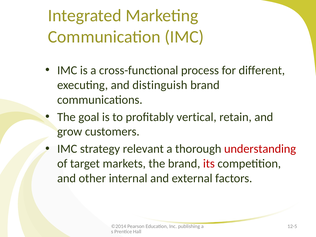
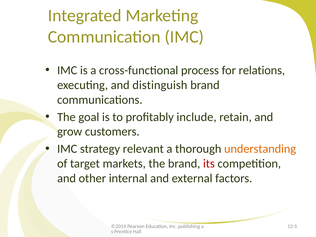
different: different -> relations (262, 70)
vertical: vertical -> include (197, 117)
understanding colour: red -> orange (260, 149)
